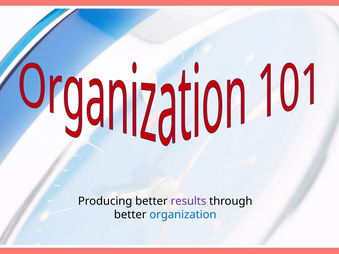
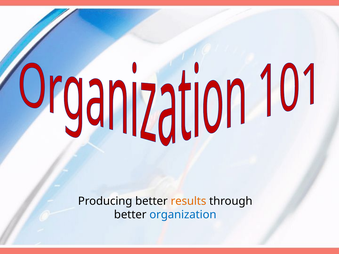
results colour: purple -> orange (188, 201)
